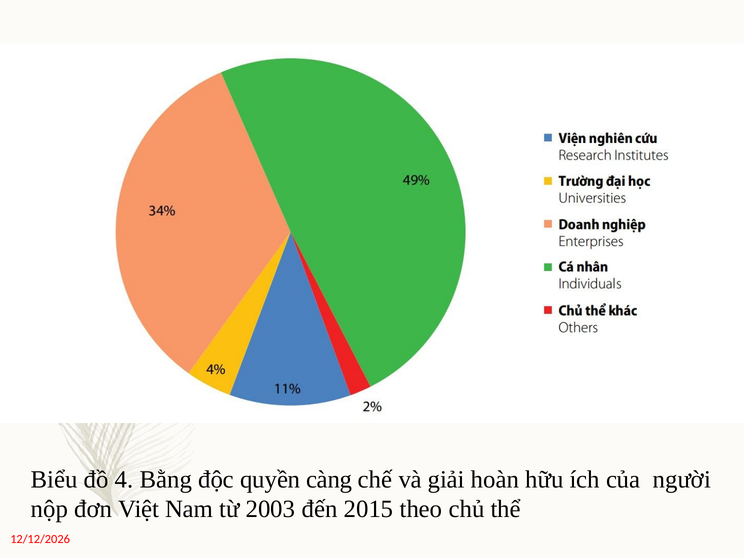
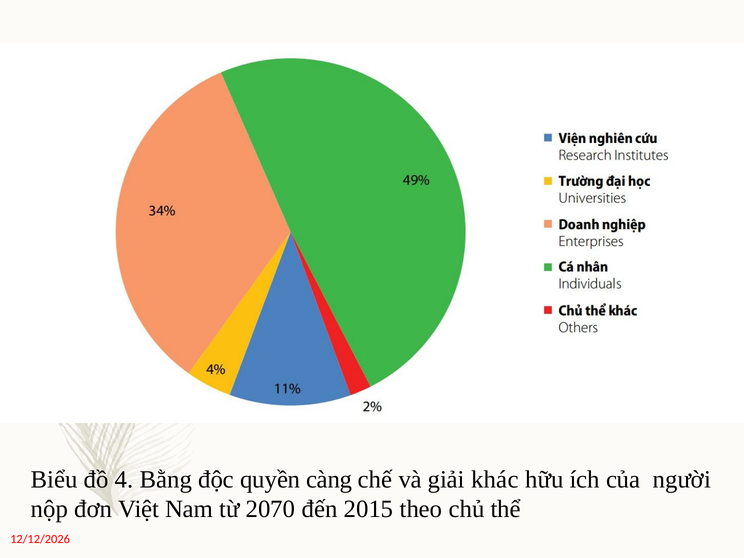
hoàn: hoàn -> khác (495, 479)
2003: 2003 -> 2070 (270, 509)
